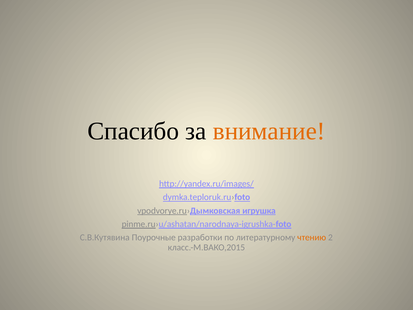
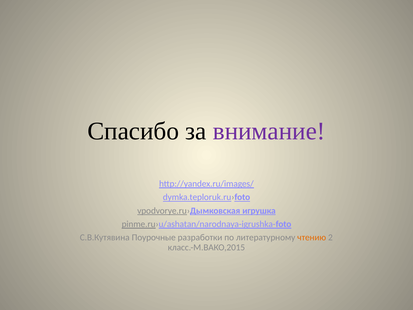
внимание colour: orange -> purple (269, 131)
